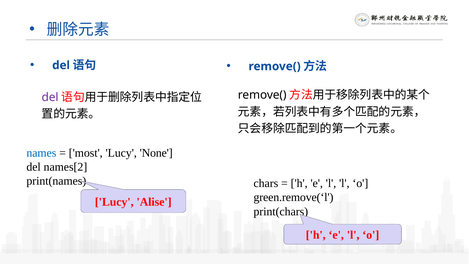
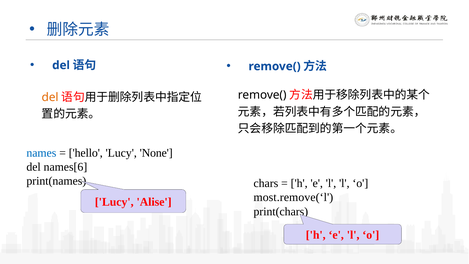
del colour: purple -> orange (50, 97)
most: most -> hello (86, 153)
names[2: names[2 -> names[6 (65, 167)
green.remove(‘l: green.remove(‘l -> most.remove(‘l (293, 197)
